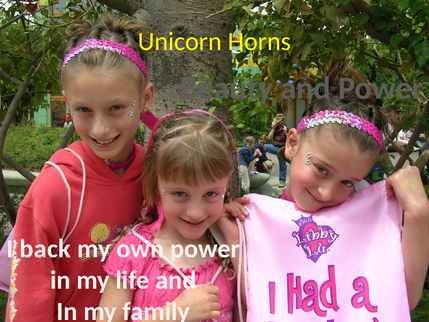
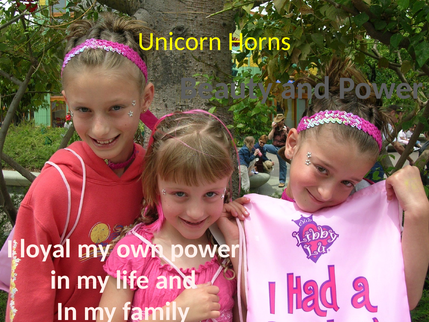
back: back -> loyal (45, 248)
